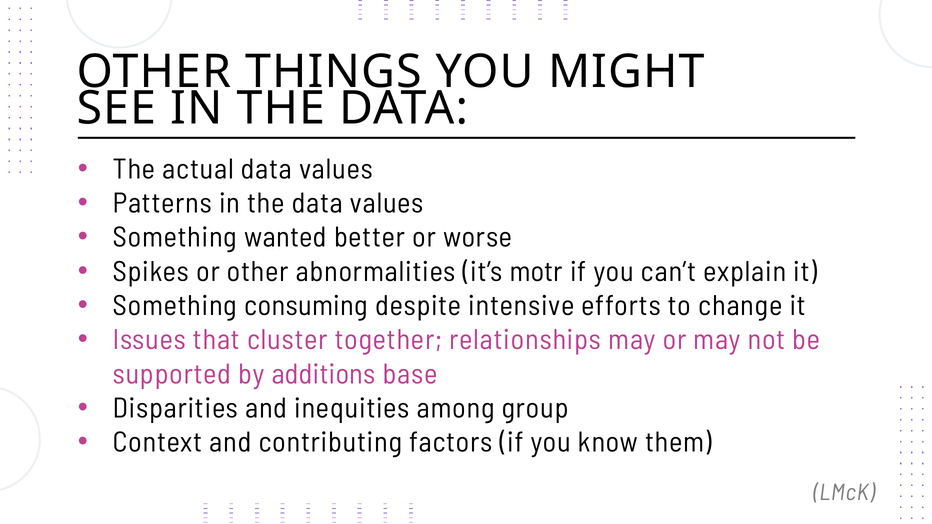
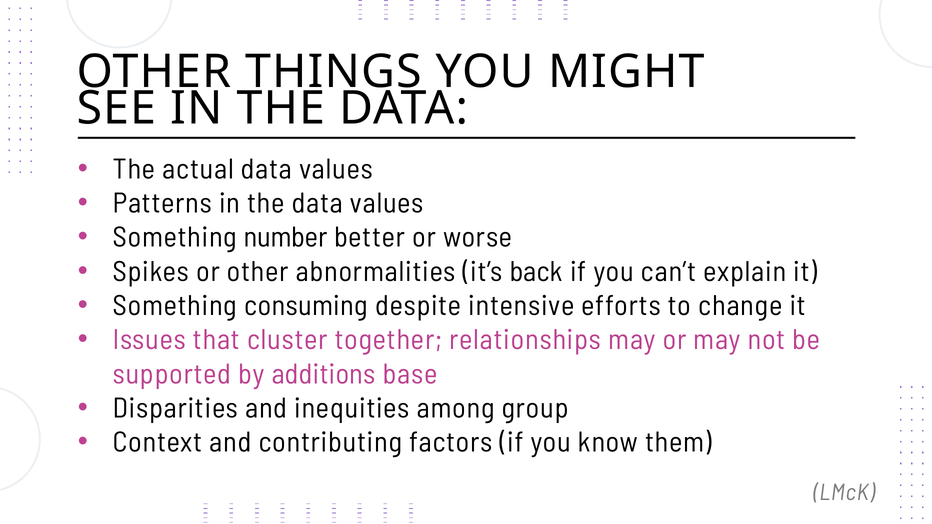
wanted: wanted -> number (286, 238)
motr: motr -> back (536, 272)
